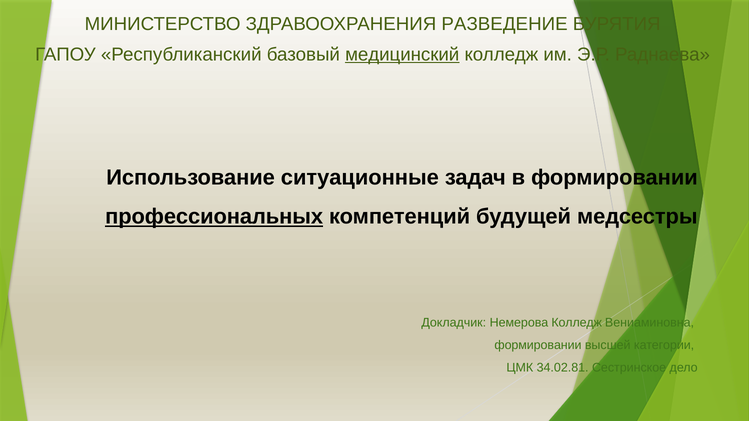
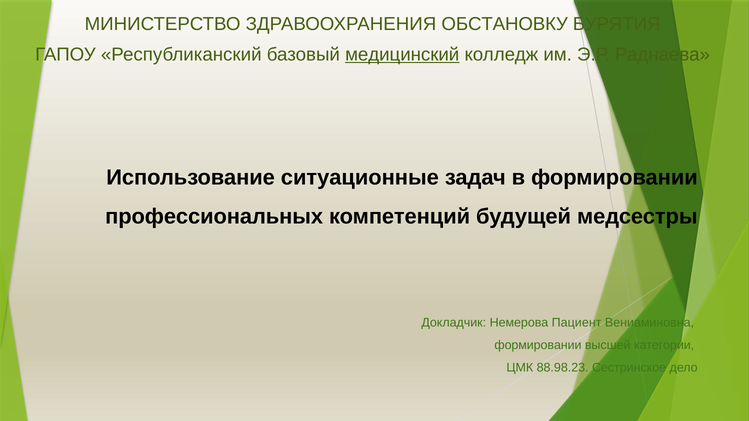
РАЗВЕДЕНИЕ: РАЗВЕДЕНИЕ -> ОБСТАНОВКУ (505, 24)
профессиональных underline: present -> none (214, 217)
Немерова Колледж: Колледж -> Пациент (577, 323)
34.02.81: 34.02.81 -> 88.98.23 (563, 368)
